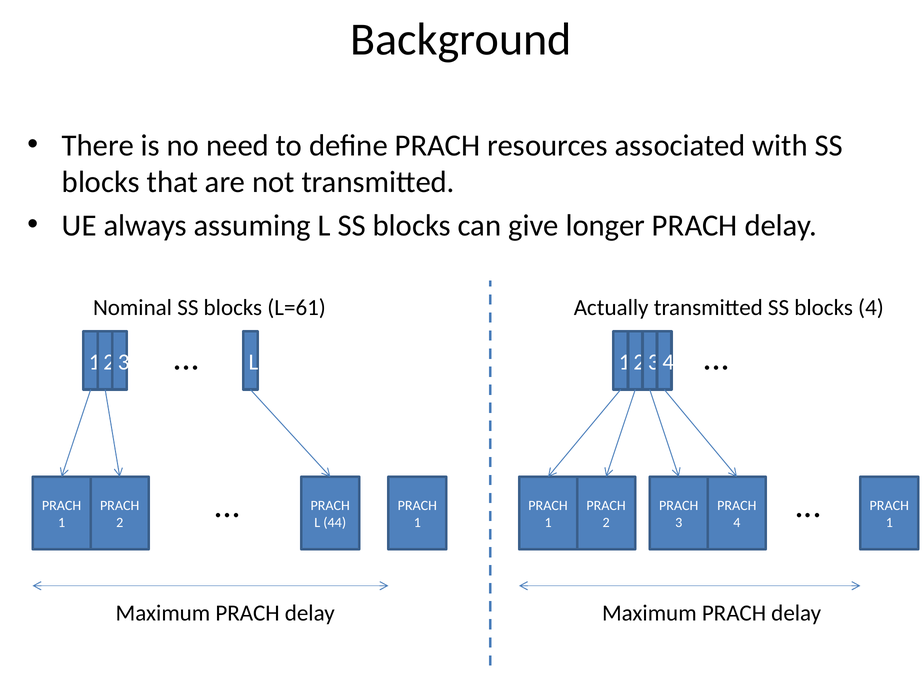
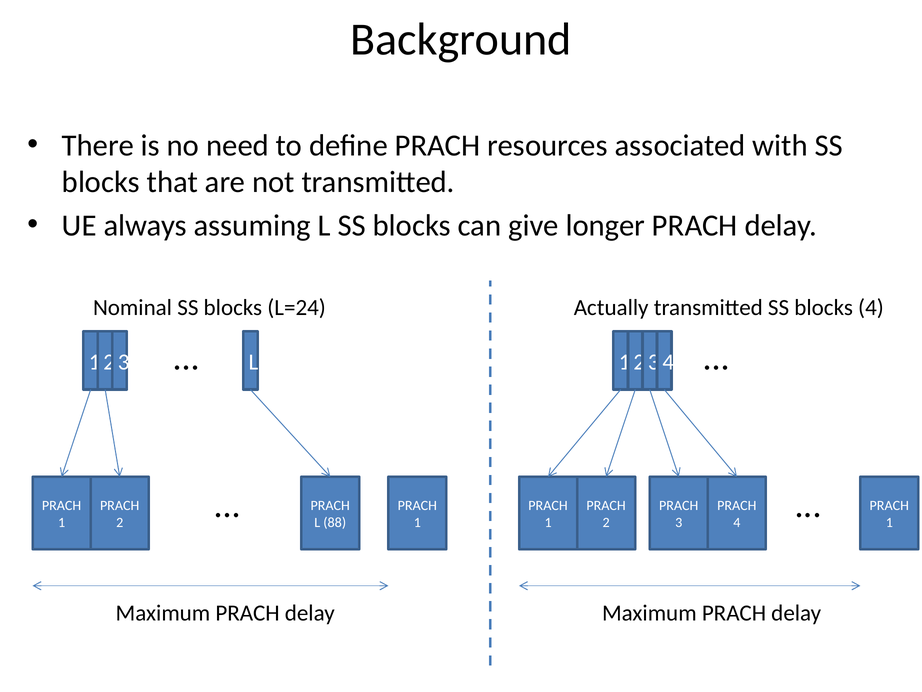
L=61: L=61 -> L=24 (297, 308)
44: 44 -> 88 (335, 522)
